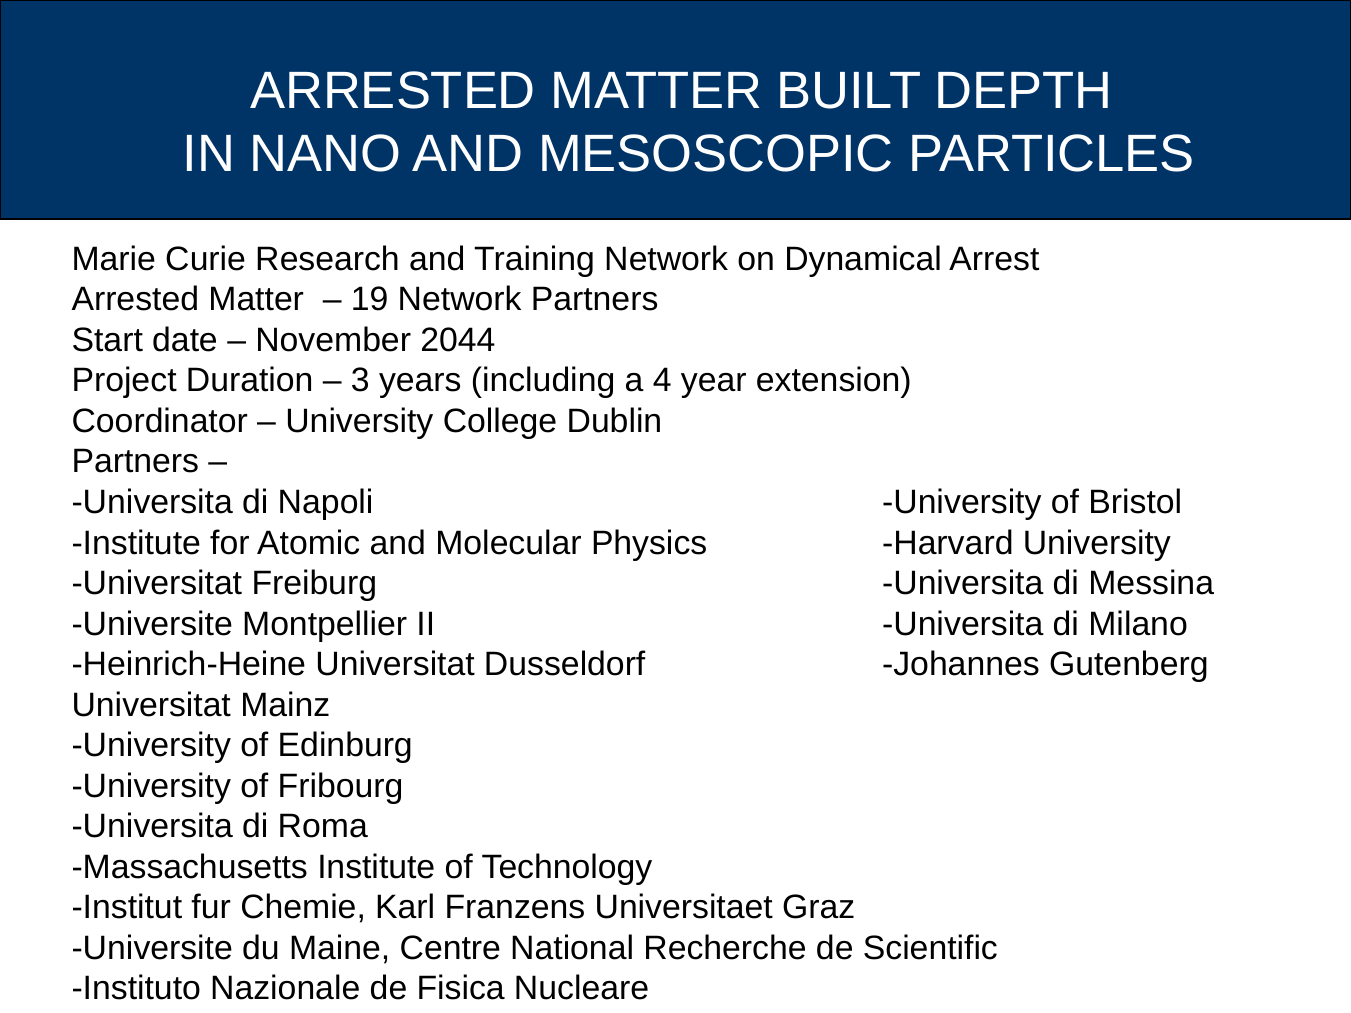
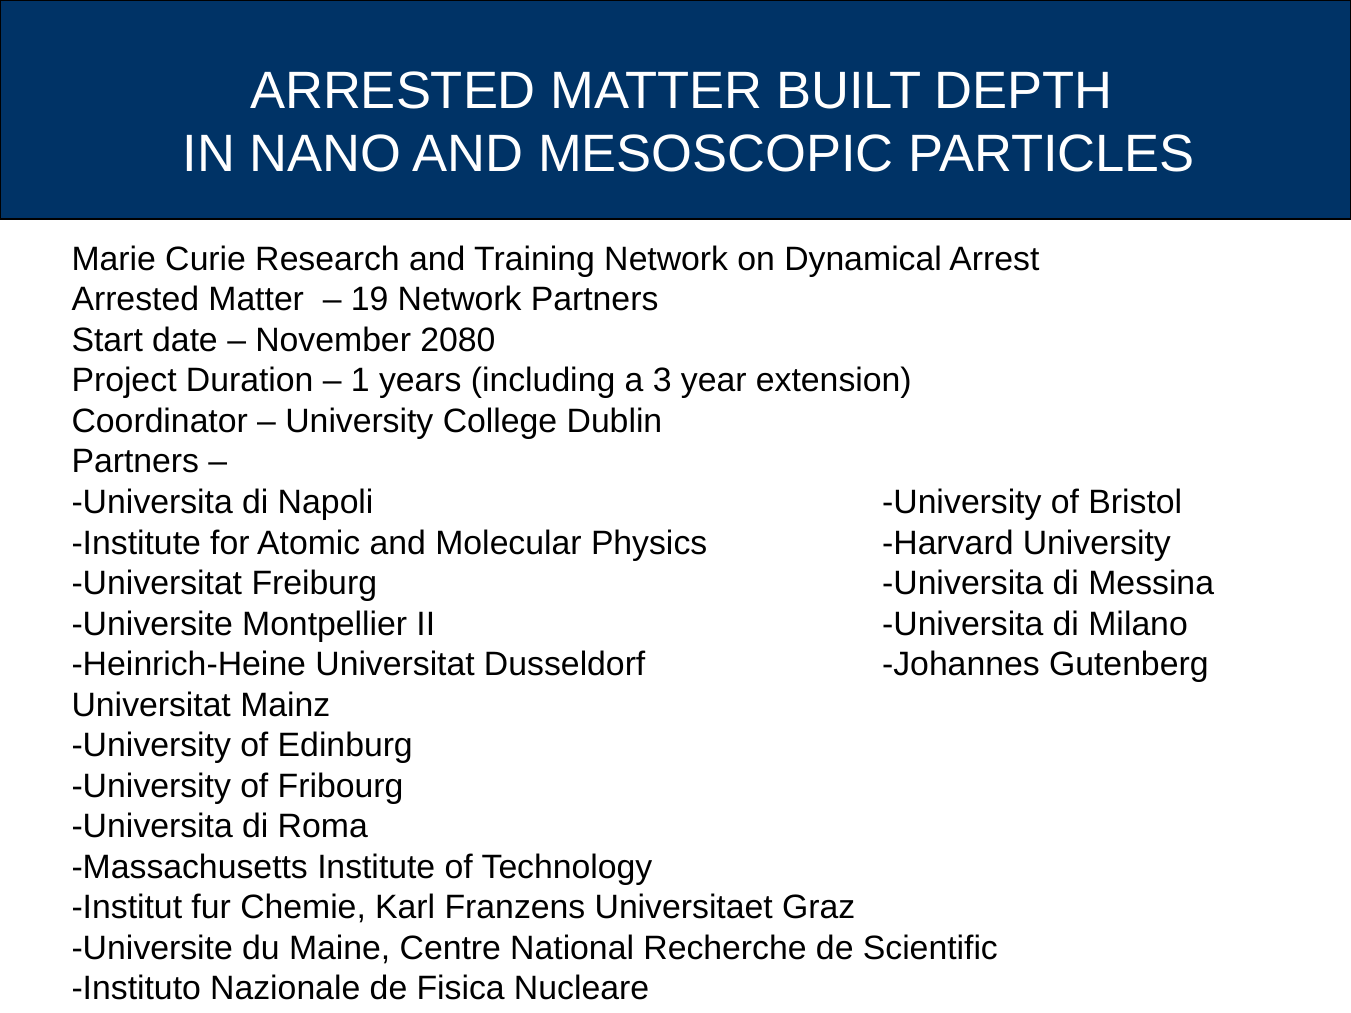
2044: 2044 -> 2080 (458, 340)
3: 3 -> 1 (360, 381)
4: 4 -> 3 (662, 381)
